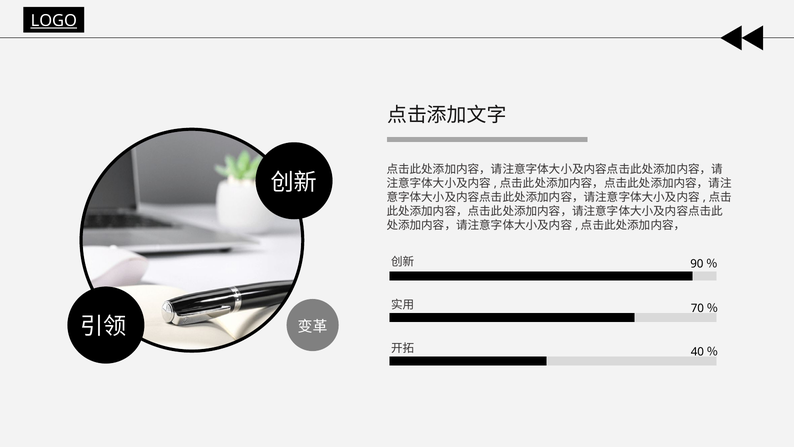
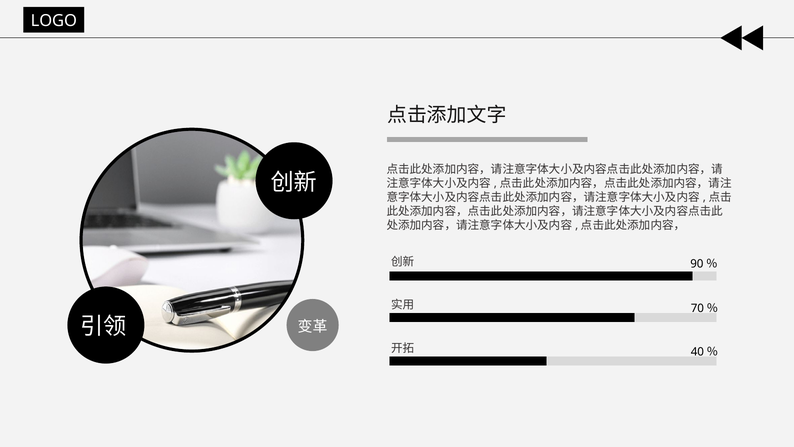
LOGO underline: present -> none (54, 21)
